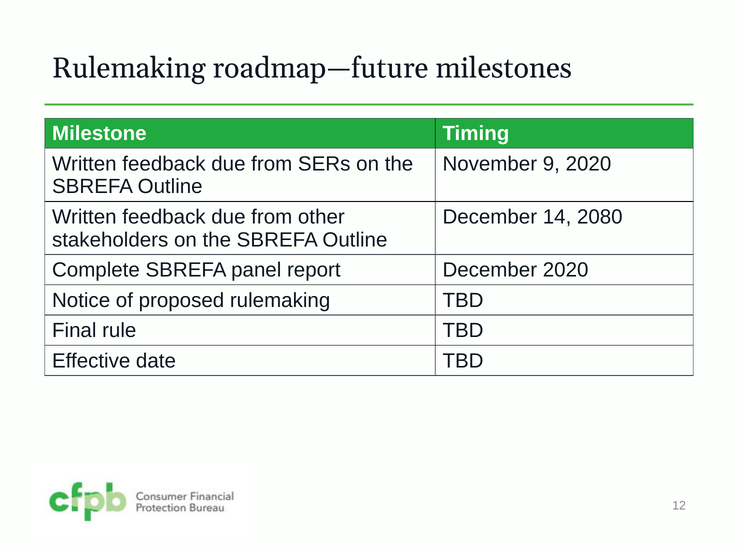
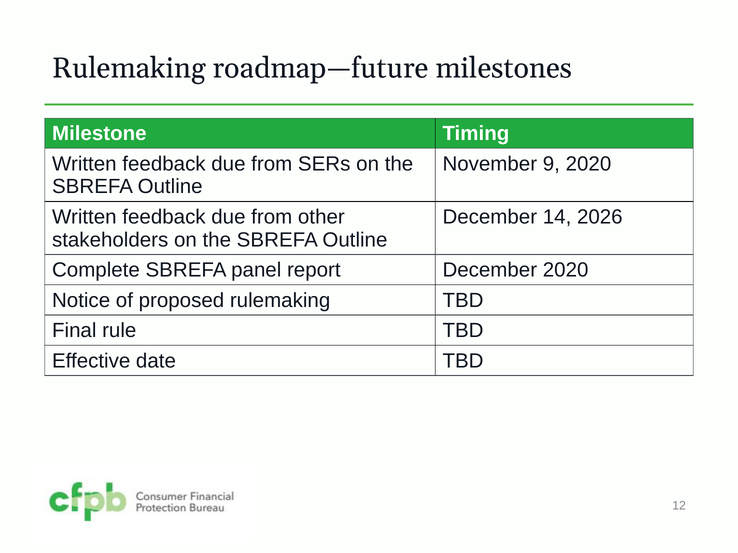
2080: 2080 -> 2026 (600, 217)
